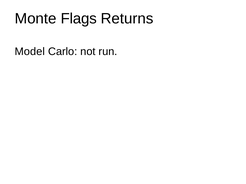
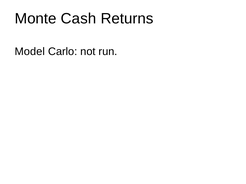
Flags: Flags -> Cash (79, 19)
